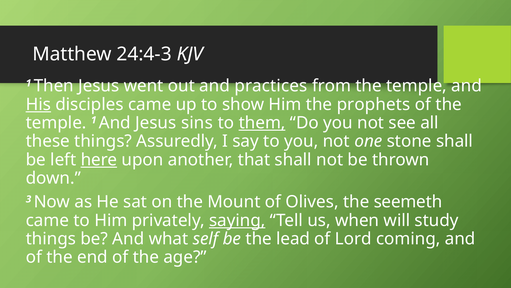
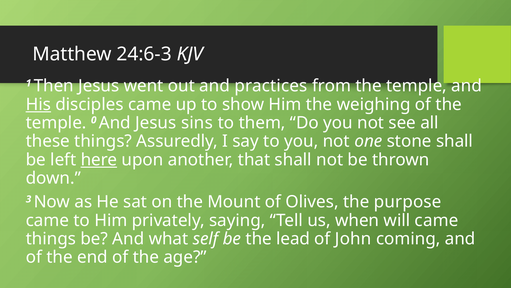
24:4-3: 24:4-3 -> 24:6-3 (144, 54)
prophets: prophets -> weighing (374, 104)
temple 1: 1 -> 0 (94, 120)
them underline: present -> none (262, 123)
seemeth: seemeth -> purpose (408, 202)
saying underline: present -> none (237, 220)
will study: study -> came (437, 220)
Lord: Lord -> John (353, 238)
